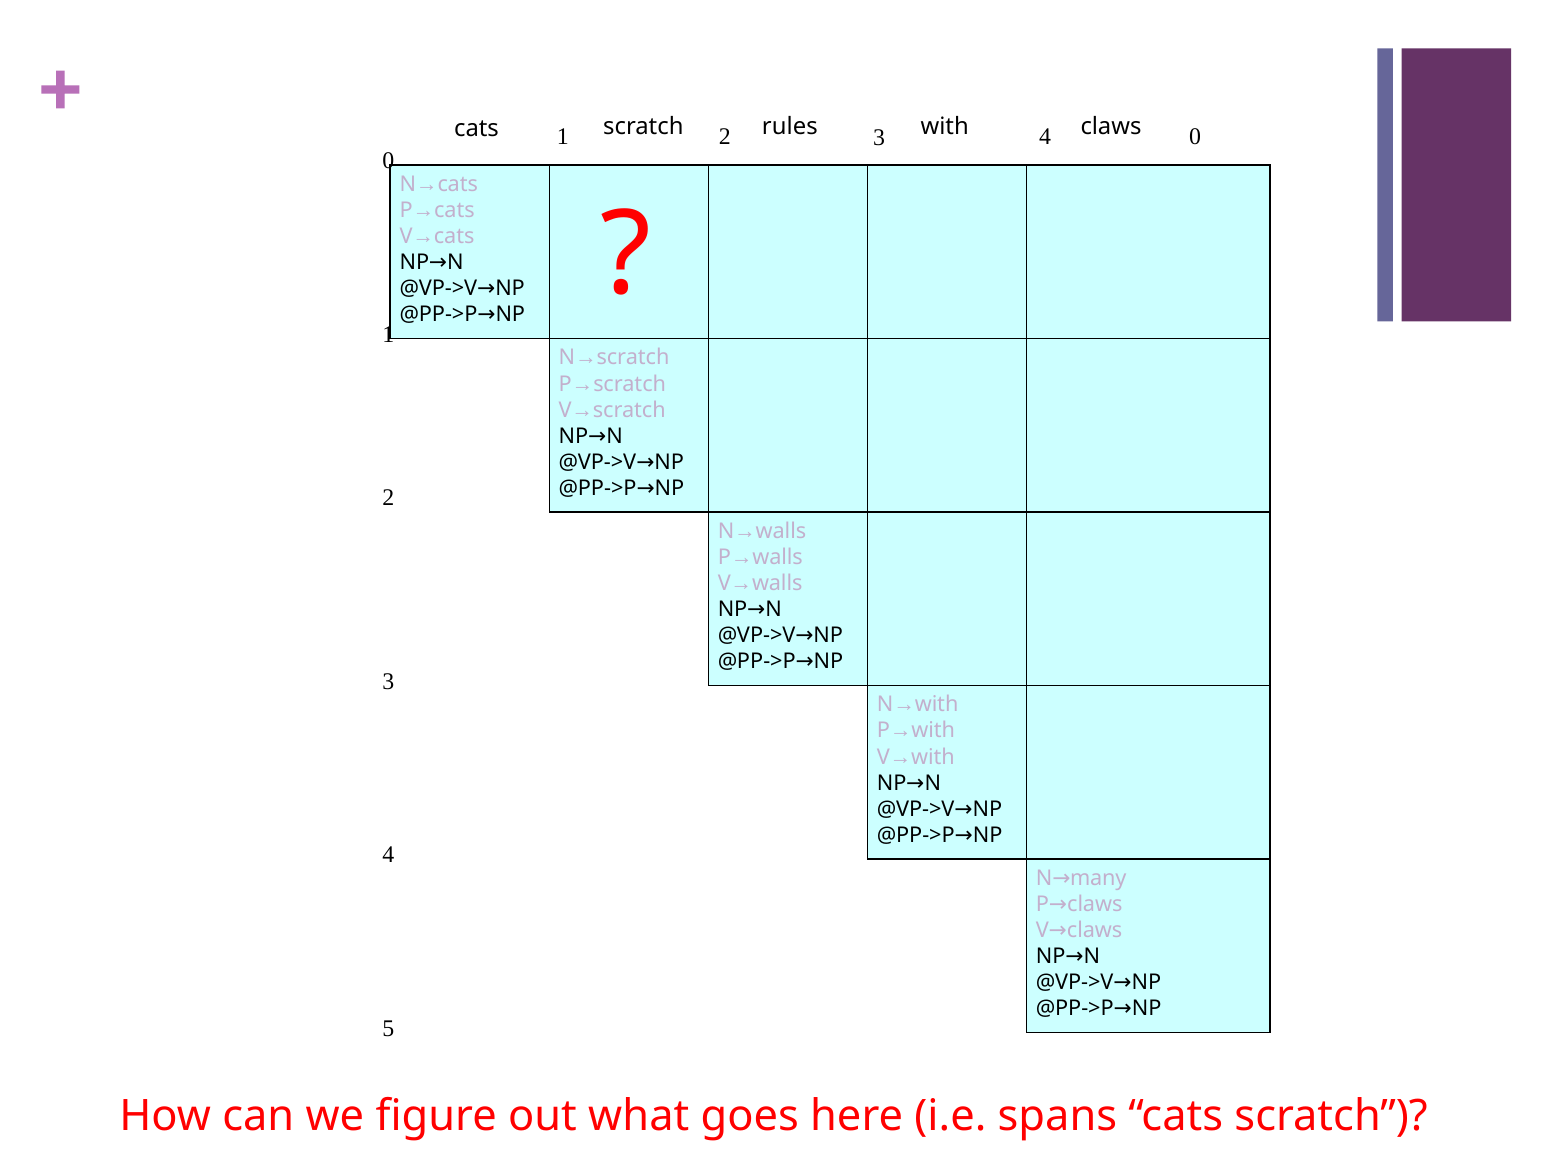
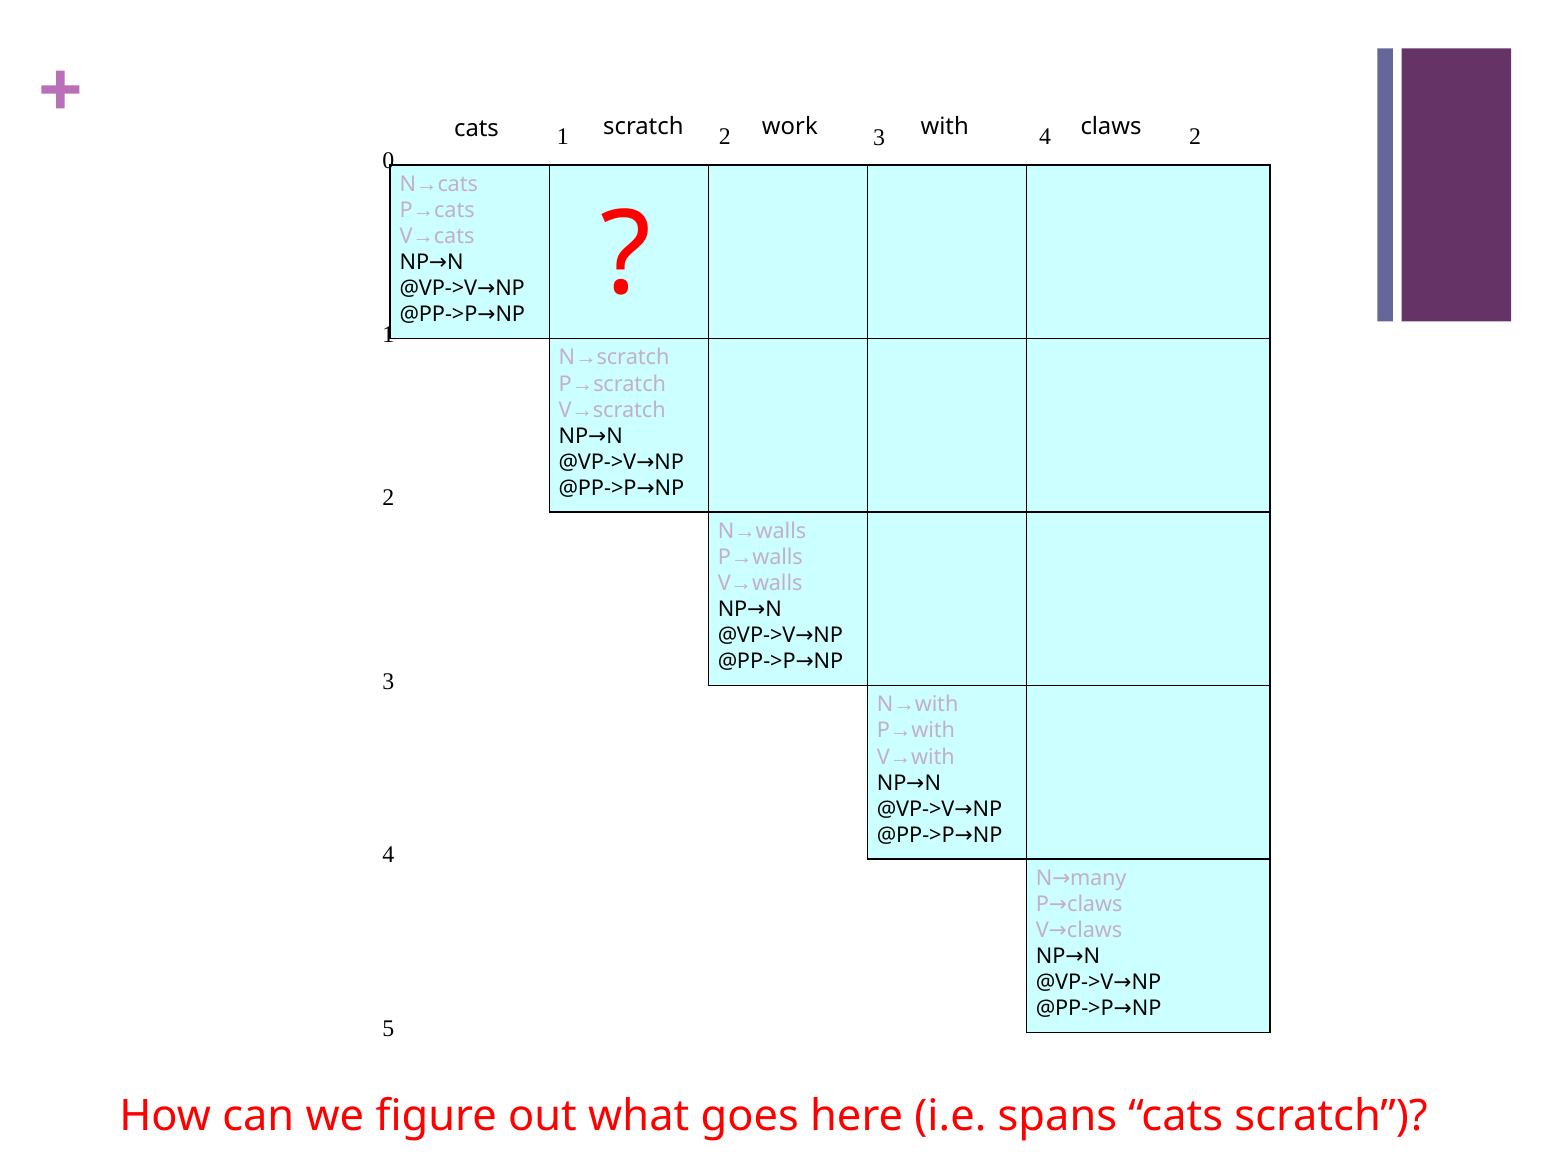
rules: rules -> work (790, 127)
4 0: 0 -> 2 (1195, 136)
